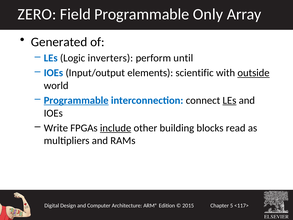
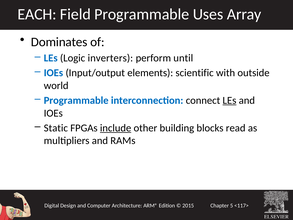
ZERO: ZERO -> EACH (37, 14)
Only: Only -> Uses (208, 14)
Generated: Generated -> Dominates (59, 42)
outside underline: present -> none (254, 73)
Programmable underline: present -> none (76, 100)
Write: Write -> Static (56, 128)
